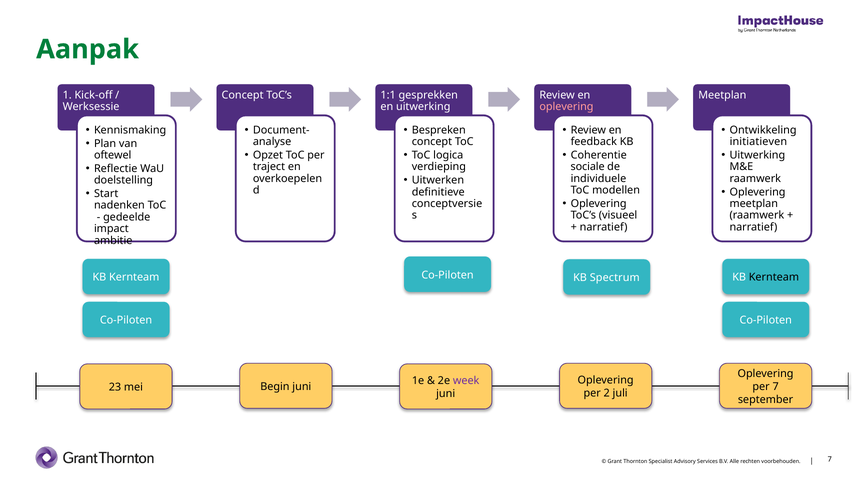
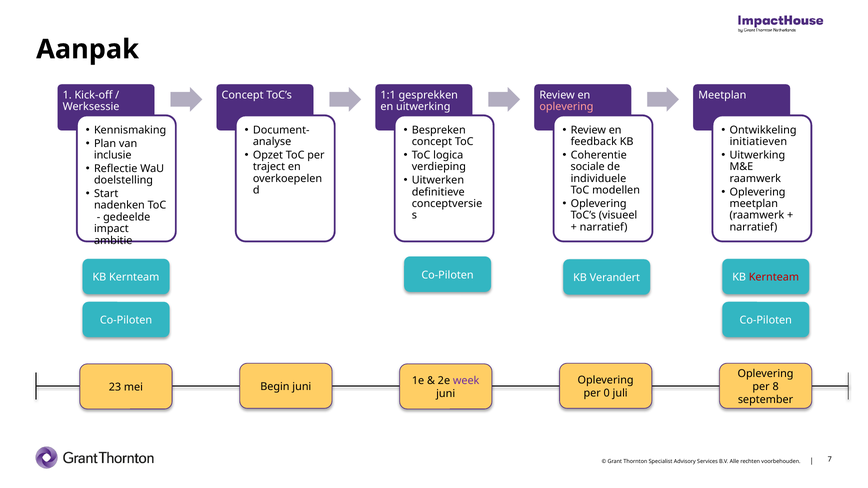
Aanpak colour: green -> black (88, 49)
oftewel: oftewel -> inclusie (113, 155)
Spectrum: Spectrum -> Verandert (615, 278)
Kernteam colour: black -> red (774, 277)
per 7: 7 -> 8 (776, 387)
2: 2 -> 0 (607, 393)
